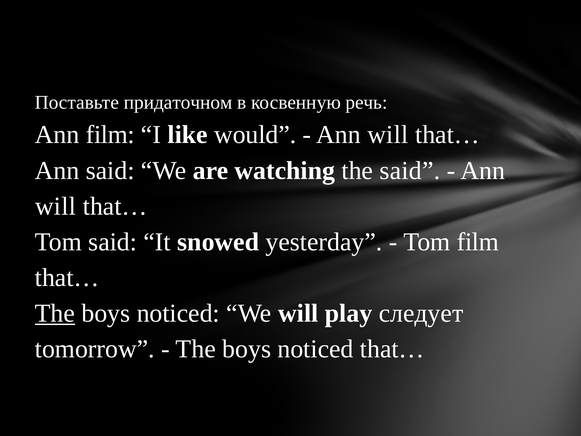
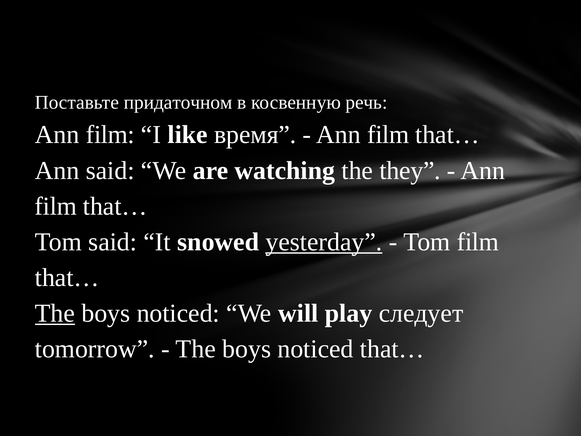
would: would -> время (255, 135)
will: will -> film (388, 135)
the said: said -> they (410, 170)
will: will -> film (56, 206)
yesterday underline: none -> present (324, 242)
